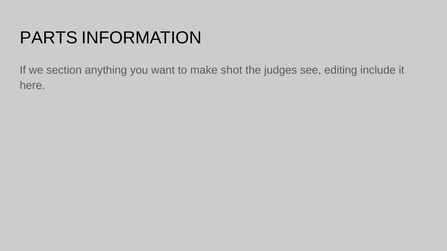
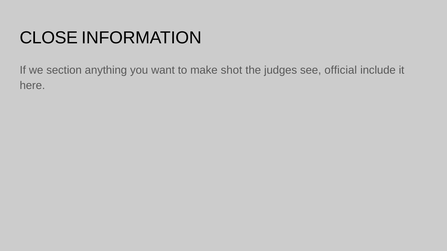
PARTS: PARTS -> CLOSE (49, 38)
editing: editing -> official (341, 70)
